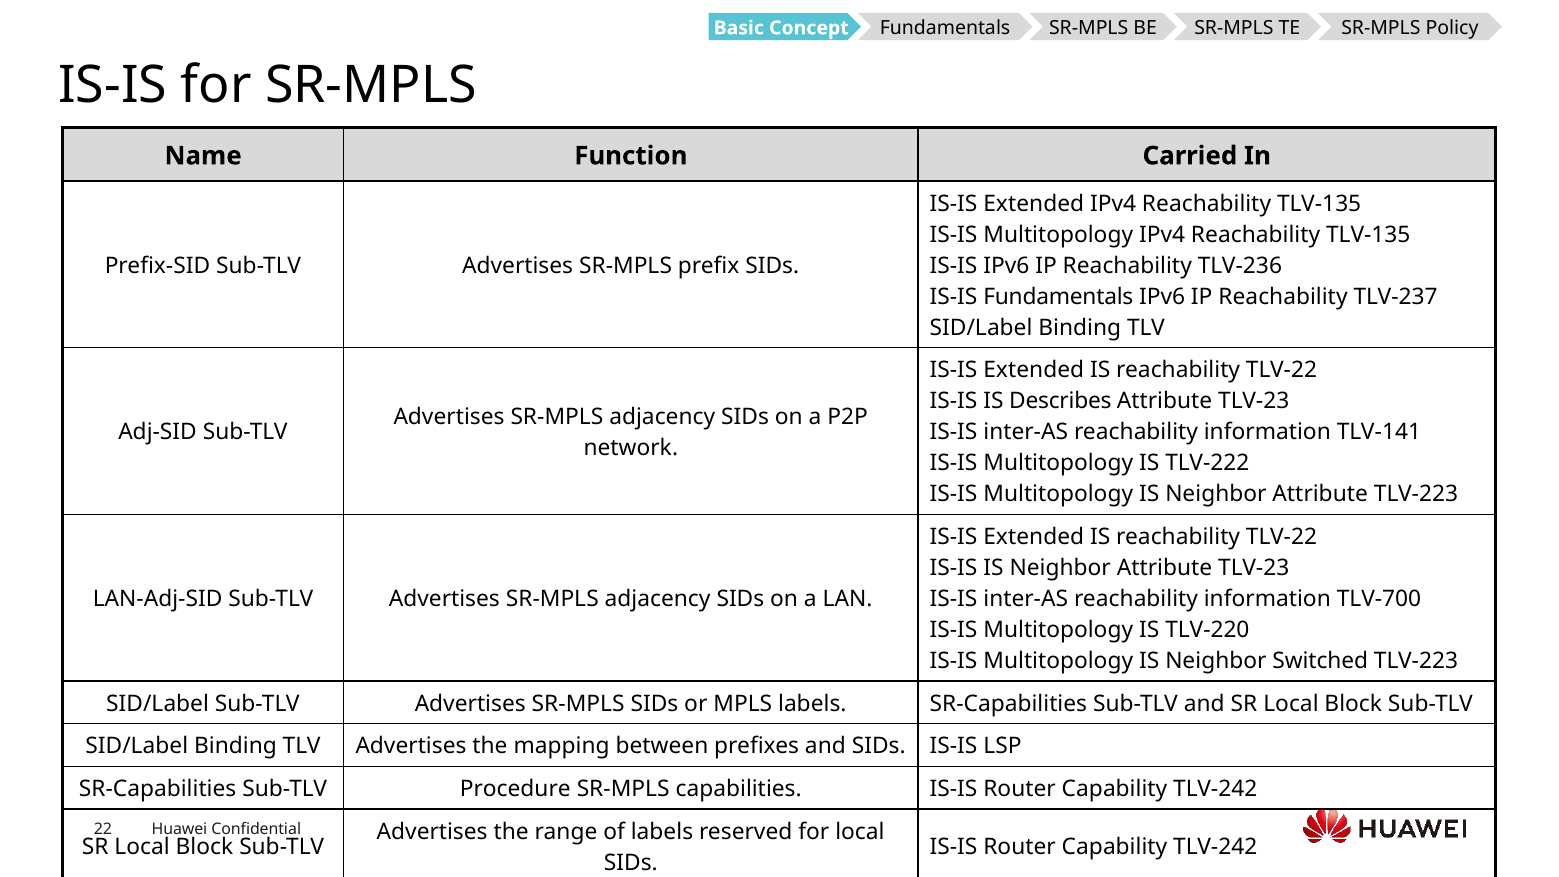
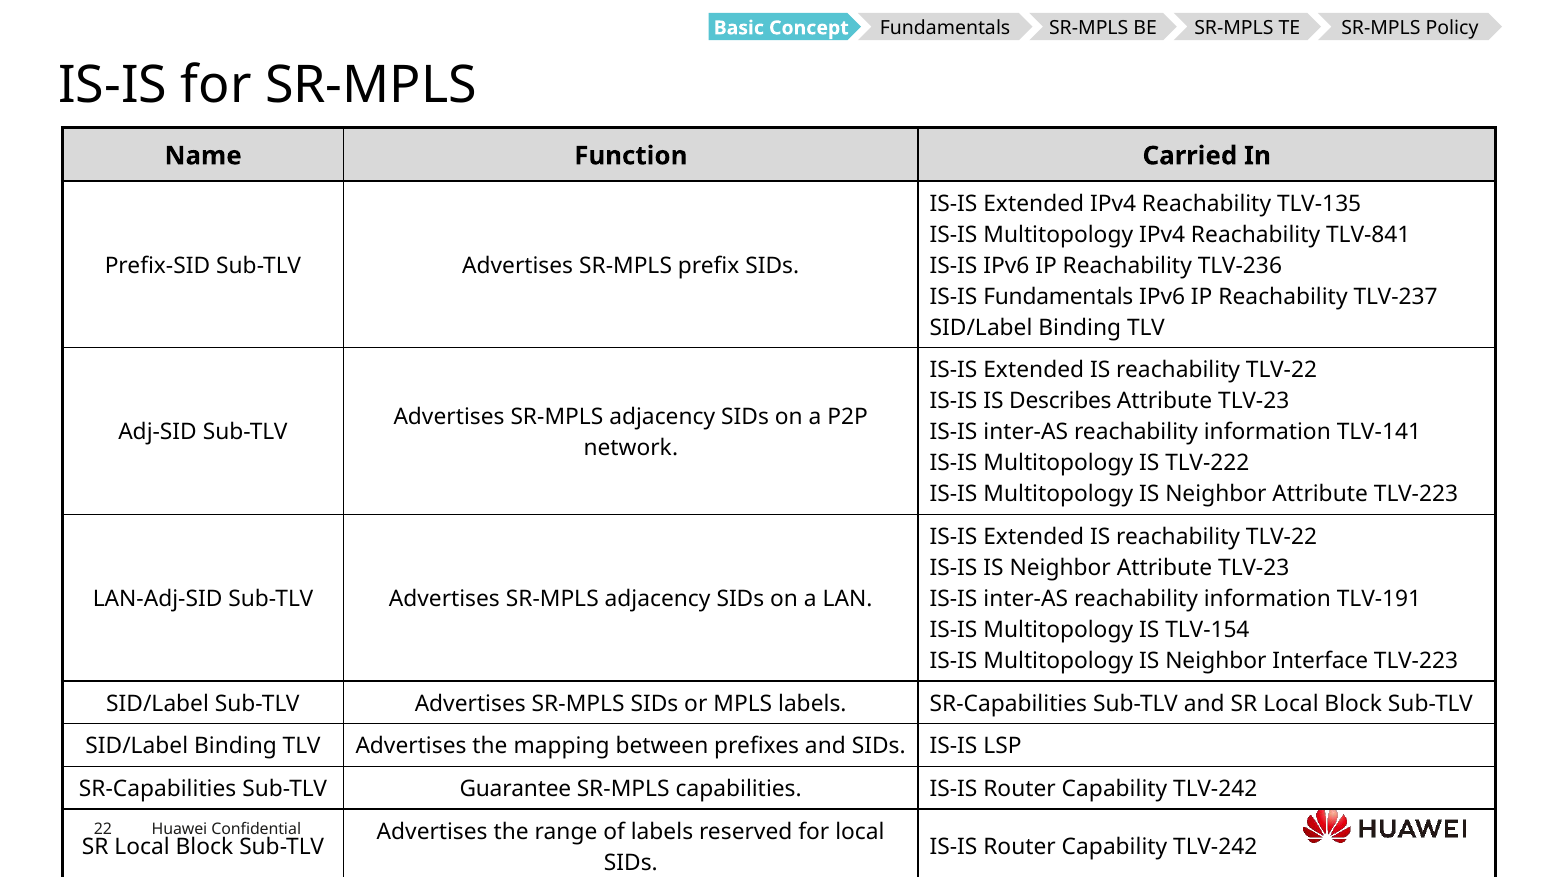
Multitopology IPv4 Reachability TLV-135: TLV-135 -> TLV-841 (1368, 235)
TLV-700: TLV-700 -> TLV-191 (1379, 599)
TLV-220: TLV-220 -> TLV-154 (1207, 630)
Switched: Switched -> Interface (1320, 661)
Procedure: Procedure -> Guarantee (515, 789)
